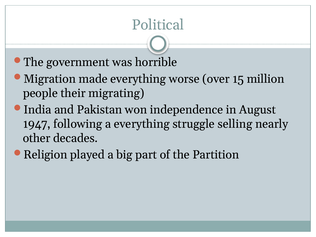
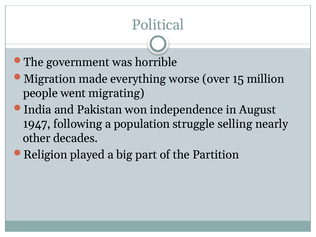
their: their -> went (73, 93)
a everything: everything -> population (142, 124)
